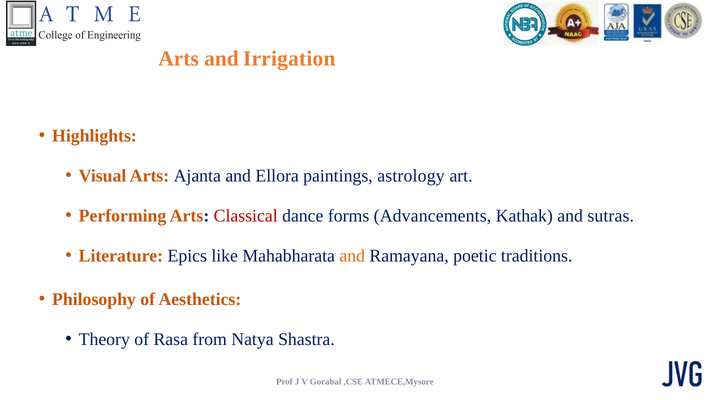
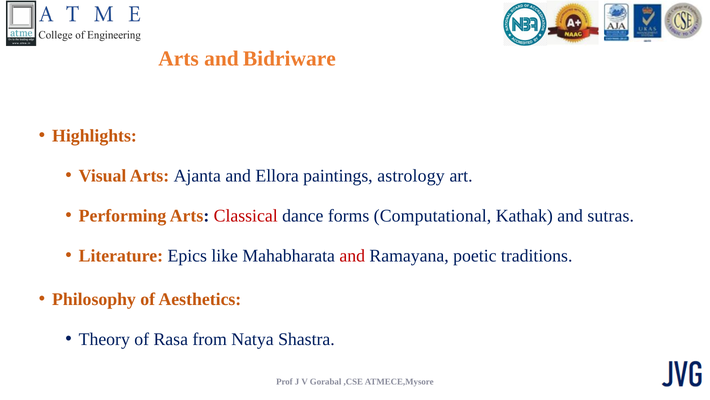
Irrigation: Irrigation -> Bidriware (289, 59)
Advancements: Advancements -> Computational (432, 216)
and colour: orange -> red (352, 255)
